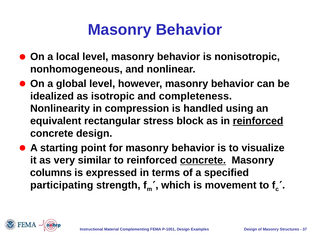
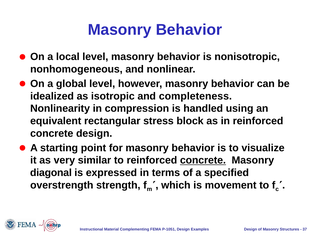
reinforced underline: present -> none (258, 121)
columns: columns -> diagonal (51, 172)
participating: participating -> overstrength (62, 185)
